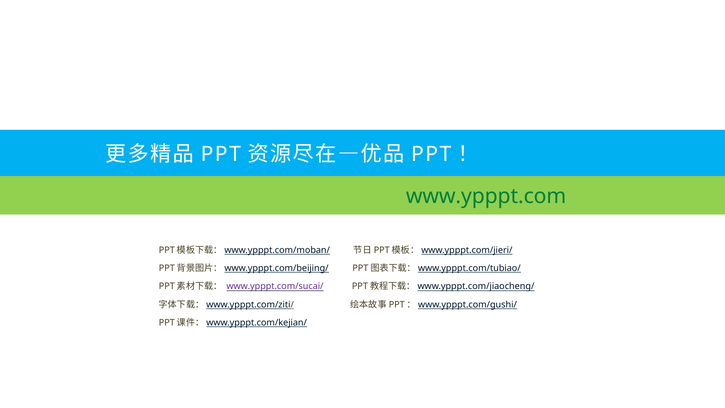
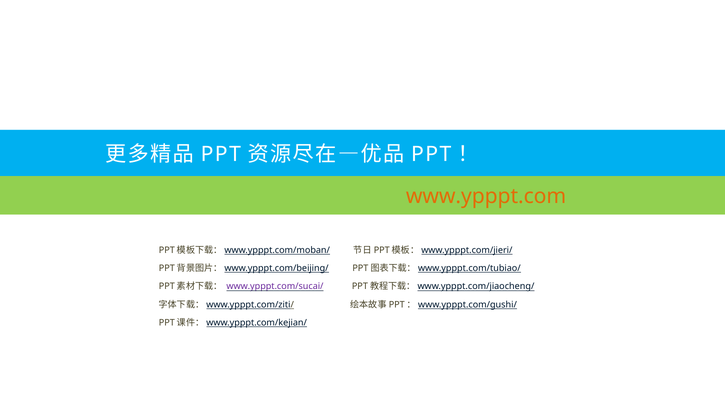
www.ypppt.com colour: green -> orange (486, 196)
